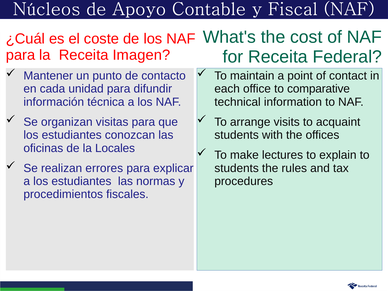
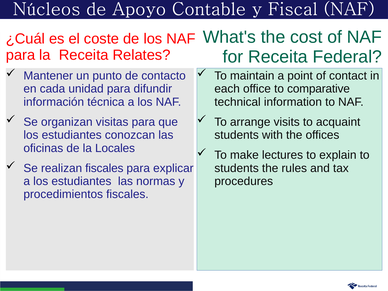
Imagen: Imagen -> Relates (141, 55)
realizan errores: errores -> fiscales (104, 168)
